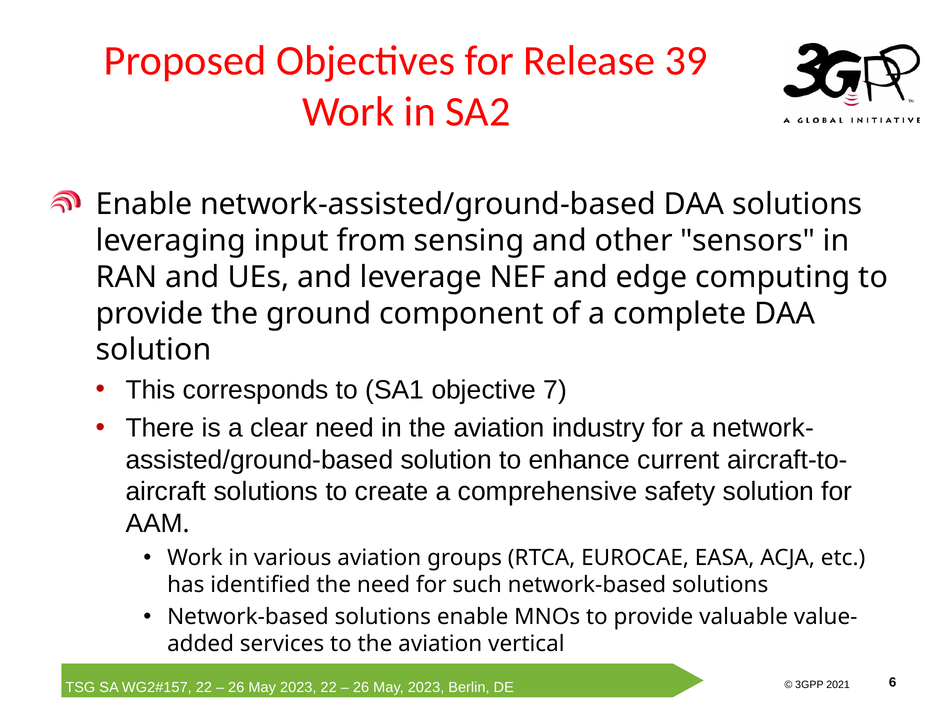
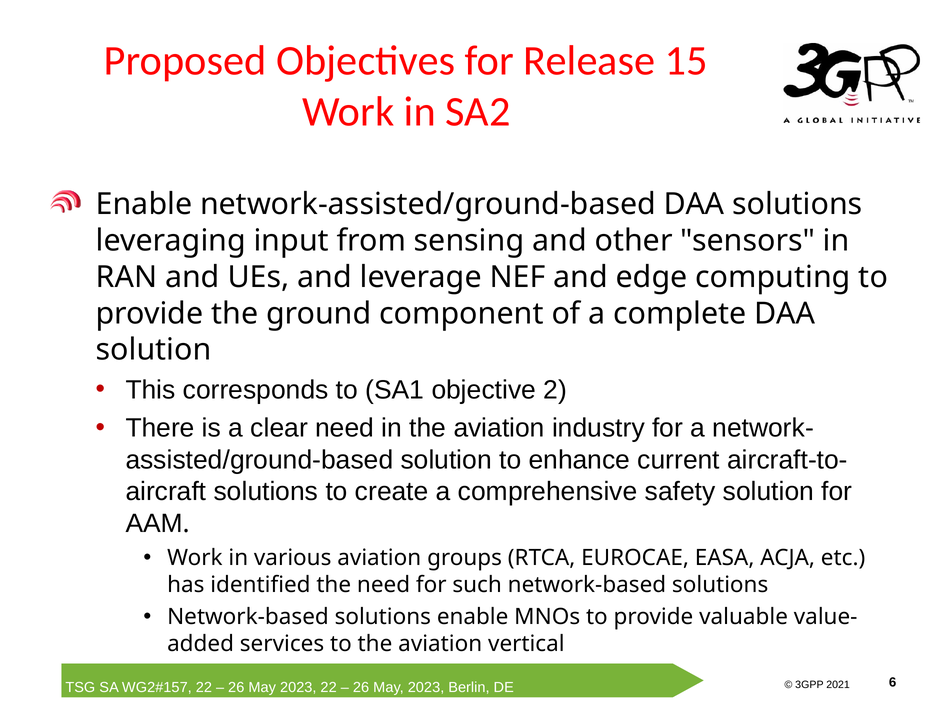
39: 39 -> 15 (686, 61)
7: 7 -> 2 (555, 390)
